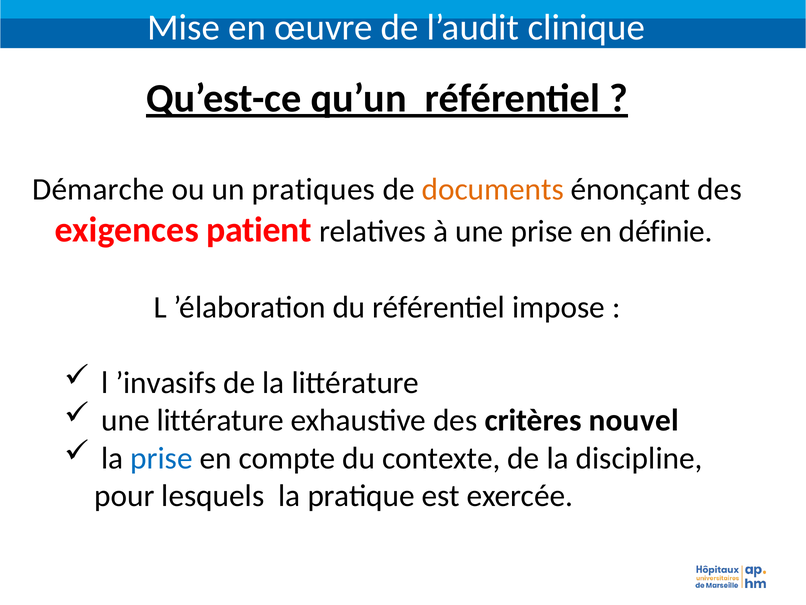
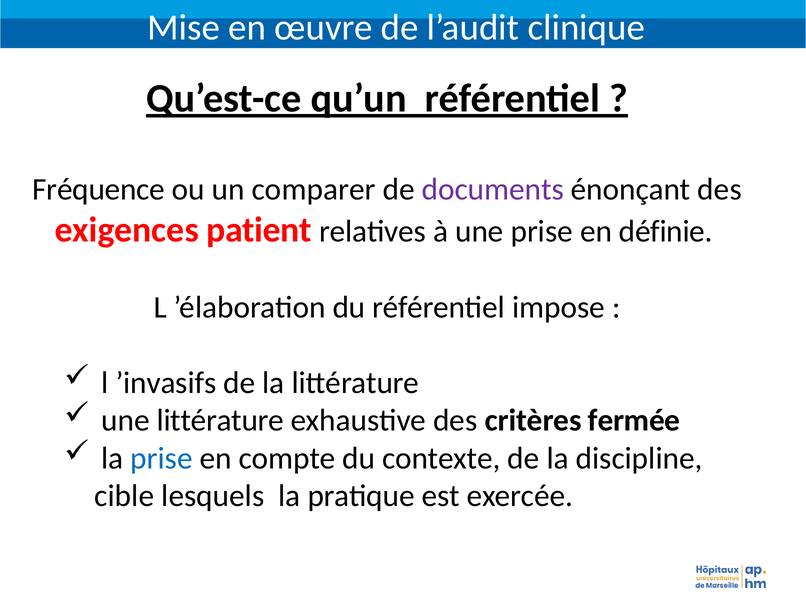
Démarche: Démarche -> Fréquence (99, 189)
pratiques: pratiques -> comparer (314, 189)
documents colour: orange -> purple (493, 189)
nouvel: nouvel -> fermée (634, 420)
pour: pour -> cible (124, 496)
